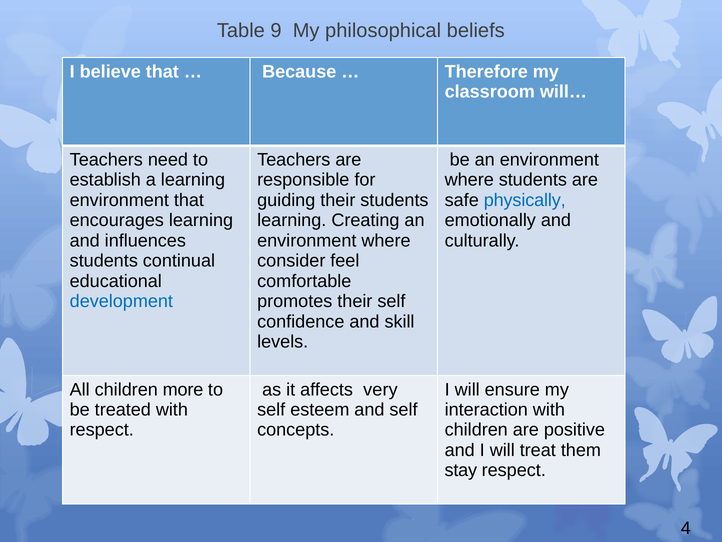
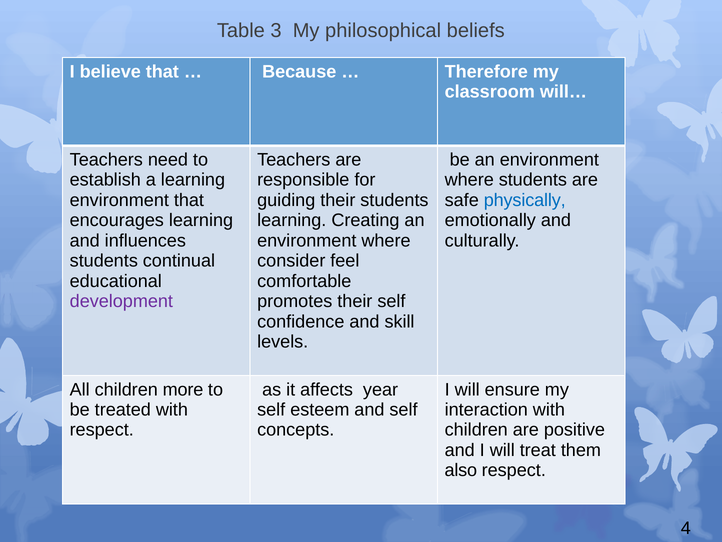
9: 9 -> 3 (276, 31)
development colour: blue -> purple (121, 301)
very: very -> year (381, 389)
stay: stay -> also (461, 470)
